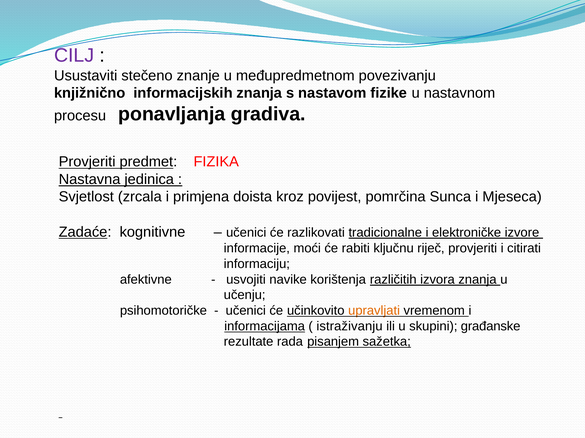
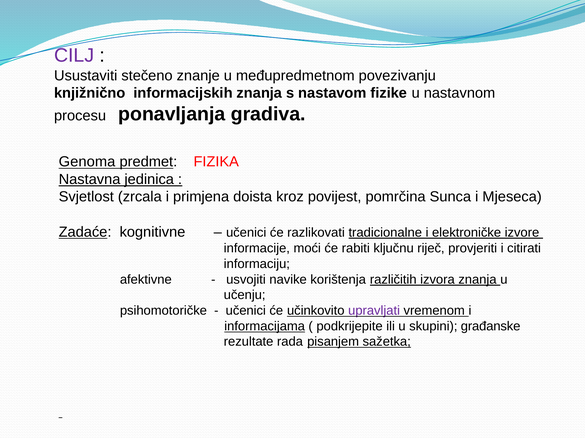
Provjeriti: Provjeriti -> Genoma (87, 162)
upravljati colour: orange -> purple (374, 311)
istraživanju: istraživanju -> podkrijepite (350, 327)
